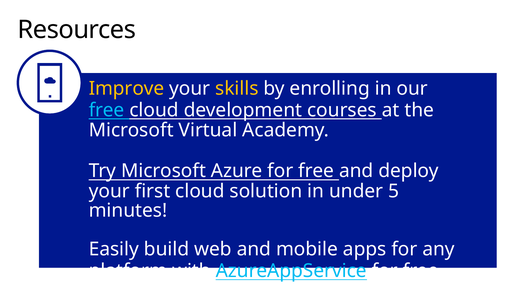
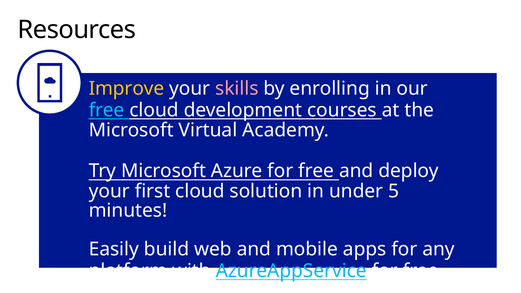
skills colour: yellow -> pink (237, 88)
